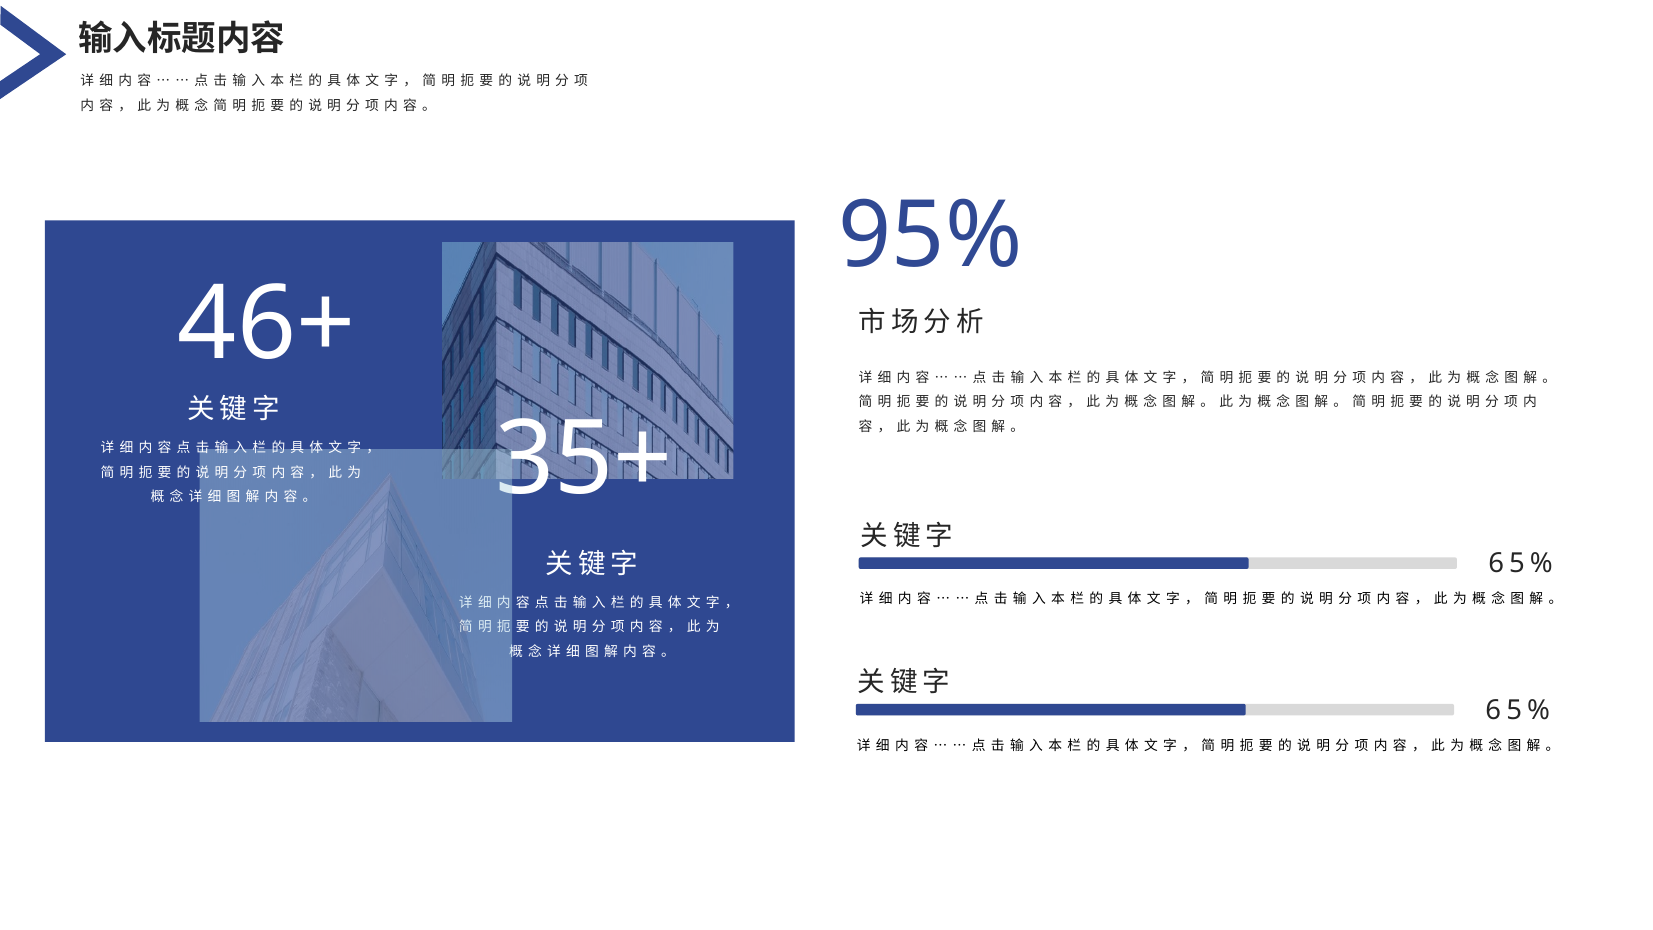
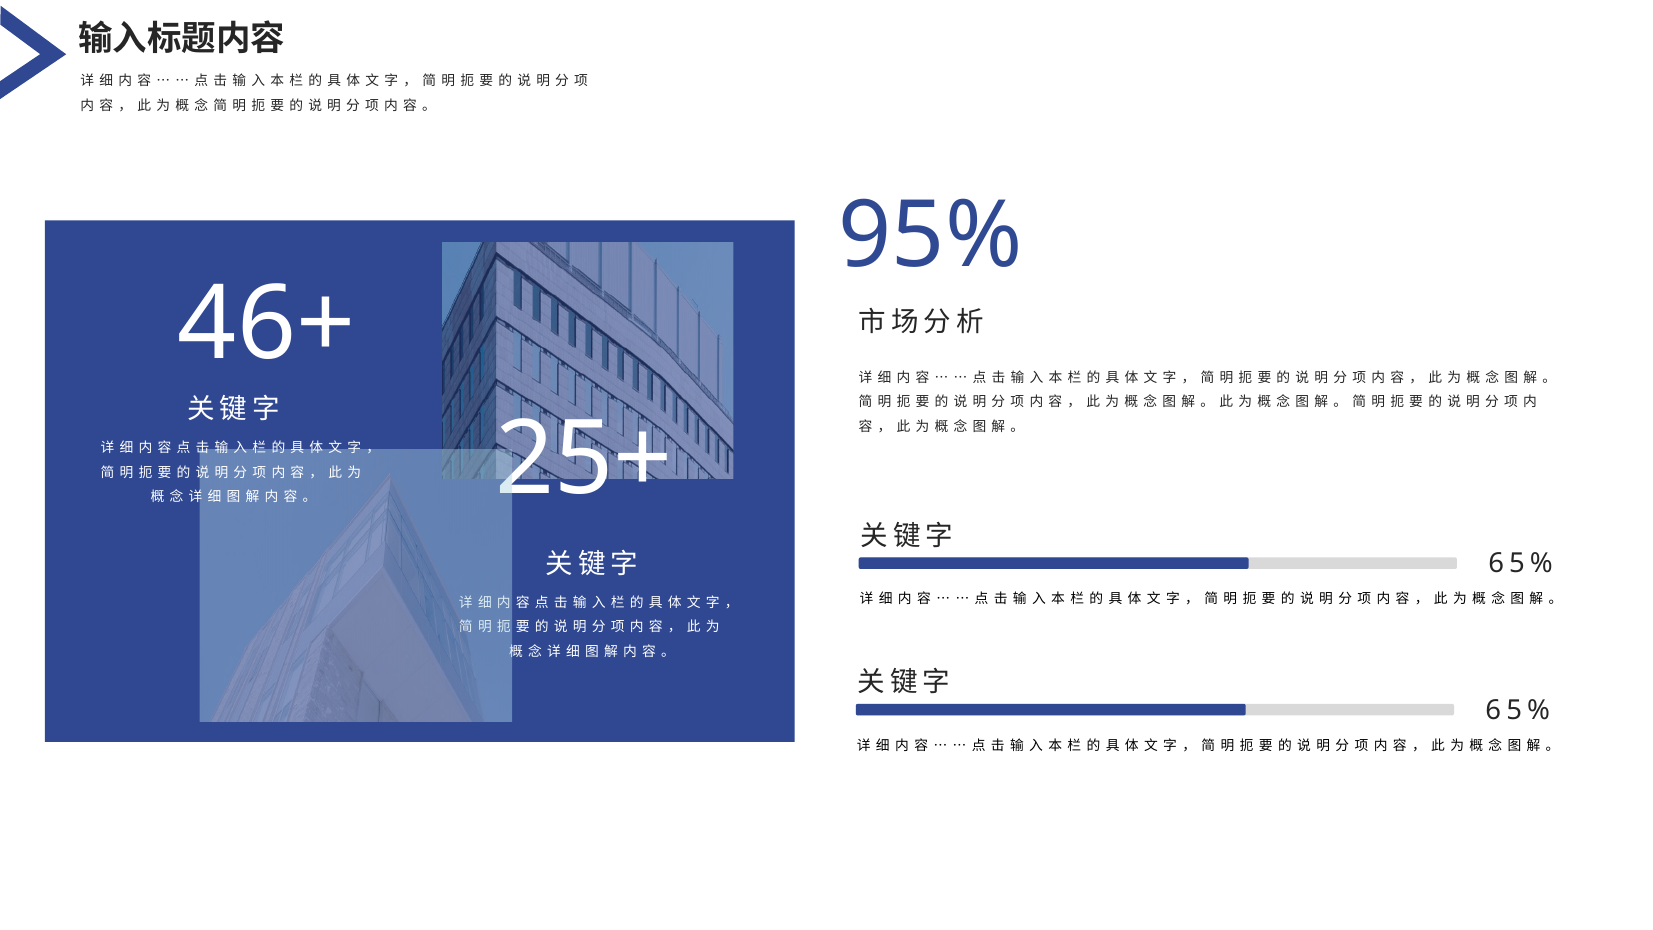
35+: 35+ -> 25+ (584, 460)
